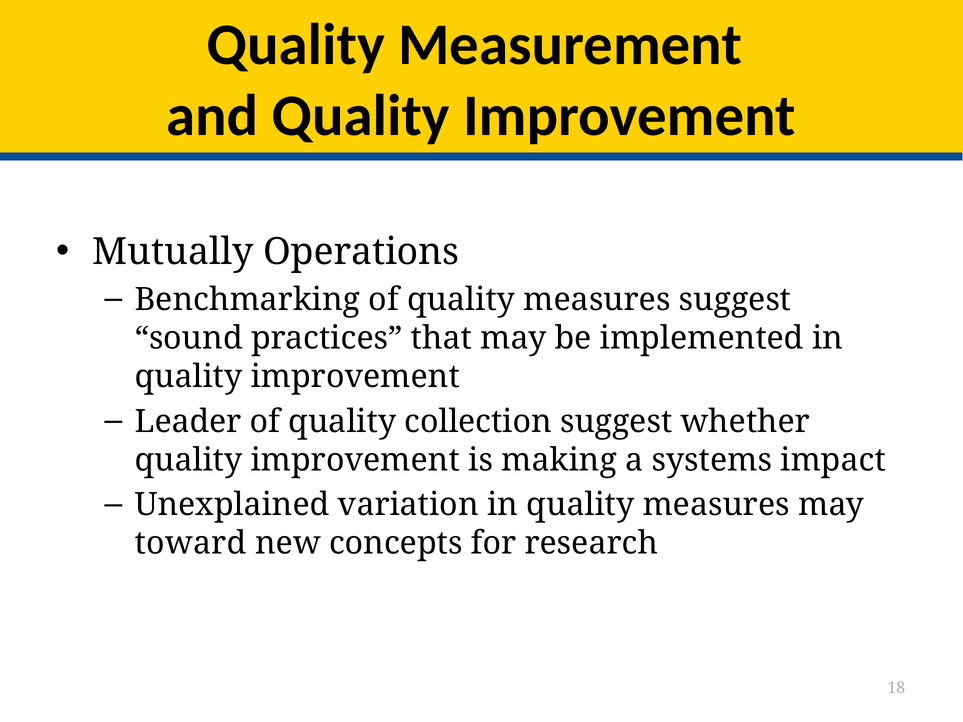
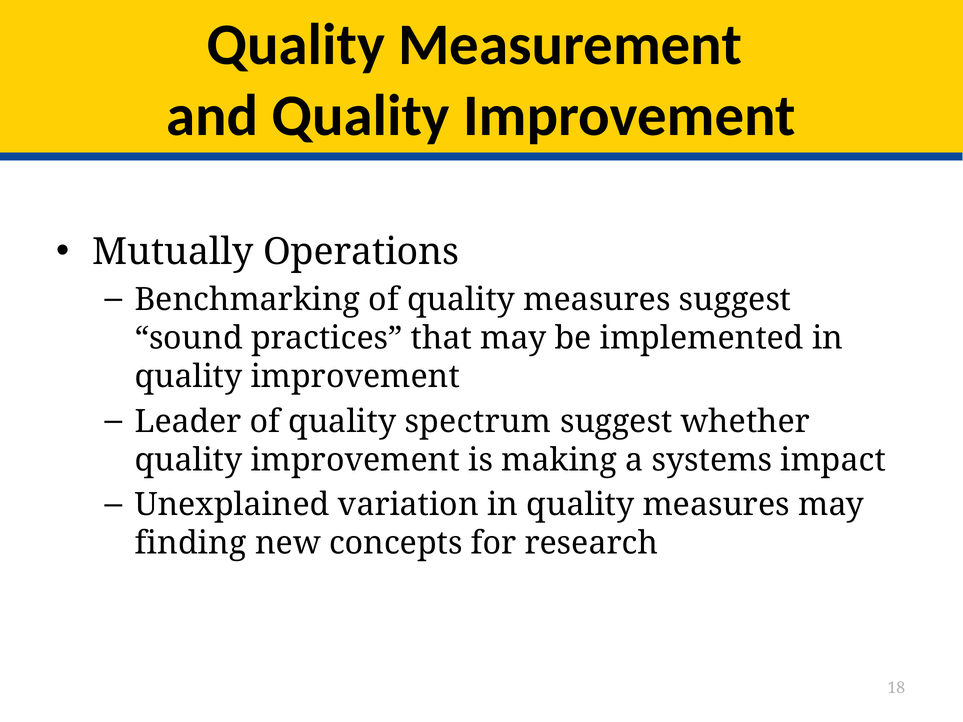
collection: collection -> spectrum (478, 422)
toward: toward -> finding (191, 544)
